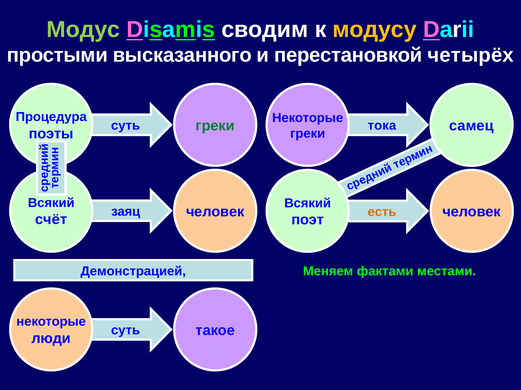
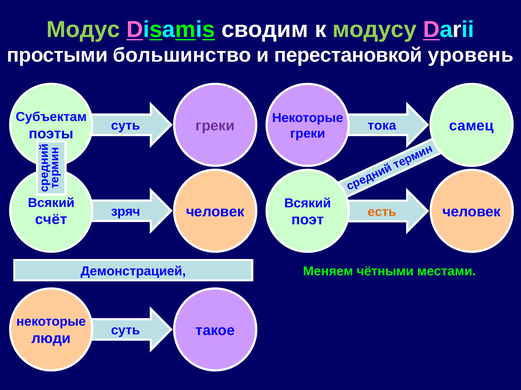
модусу colour: yellow -> light green (375, 29)
высказанного: высказанного -> большинство (182, 55)
четырёх: четырёх -> уровень (471, 55)
Процедура: Процедура -> Субъектам (51, 117)
греки colour: green -> purple (215, 126)
заяц: заяц -> зряч (126, 212)
фактами: фактами -> чётными (385, 272)
